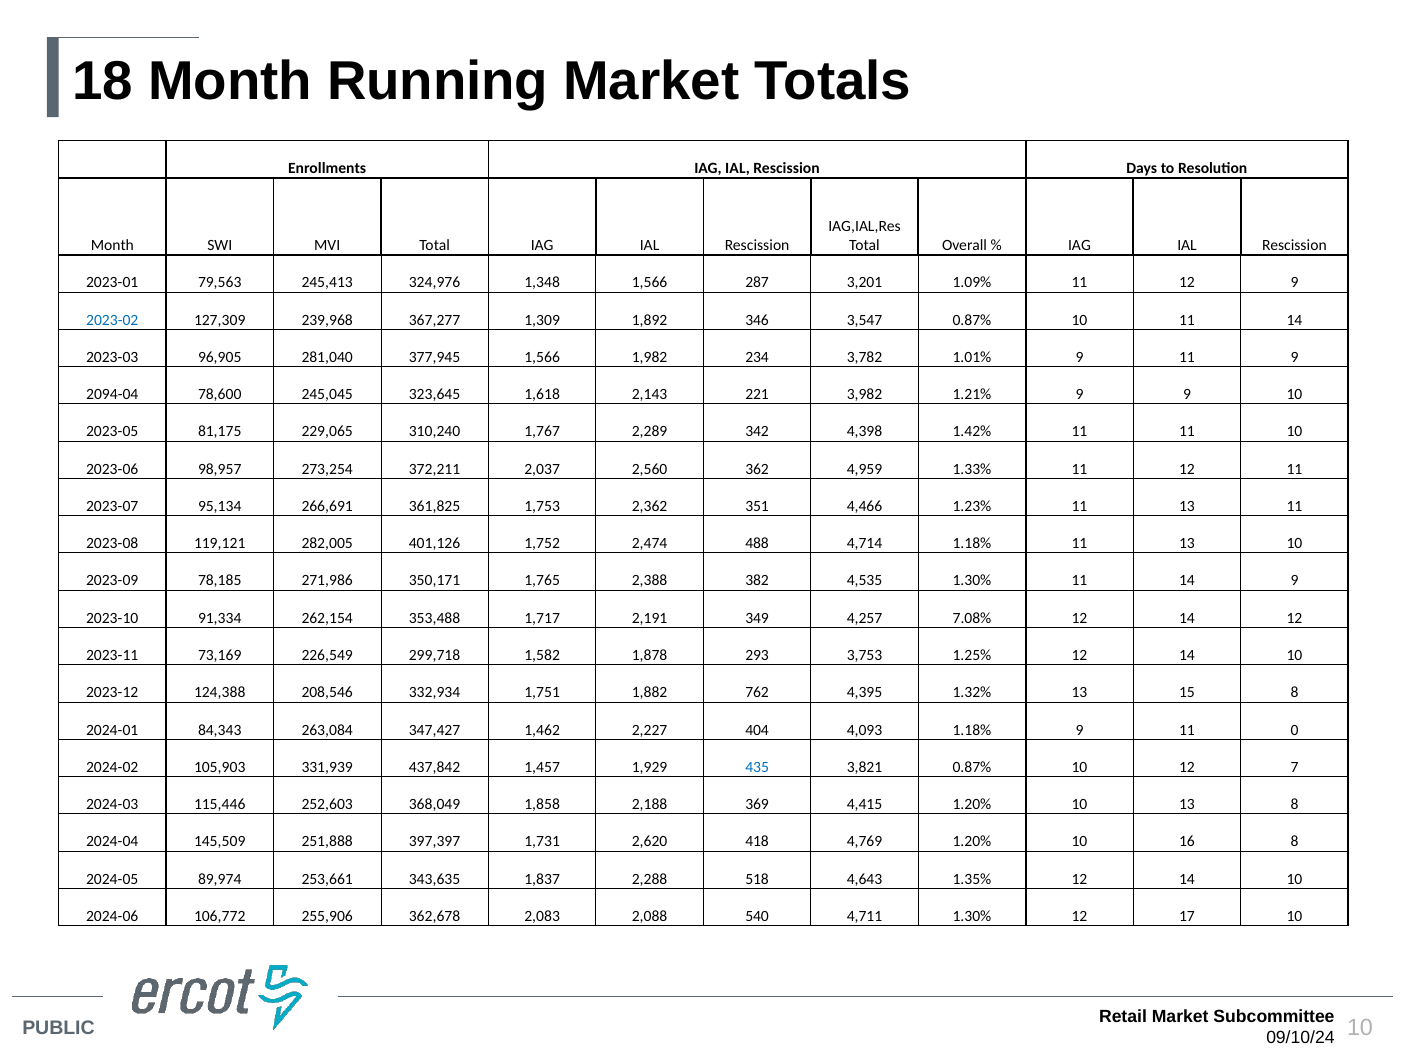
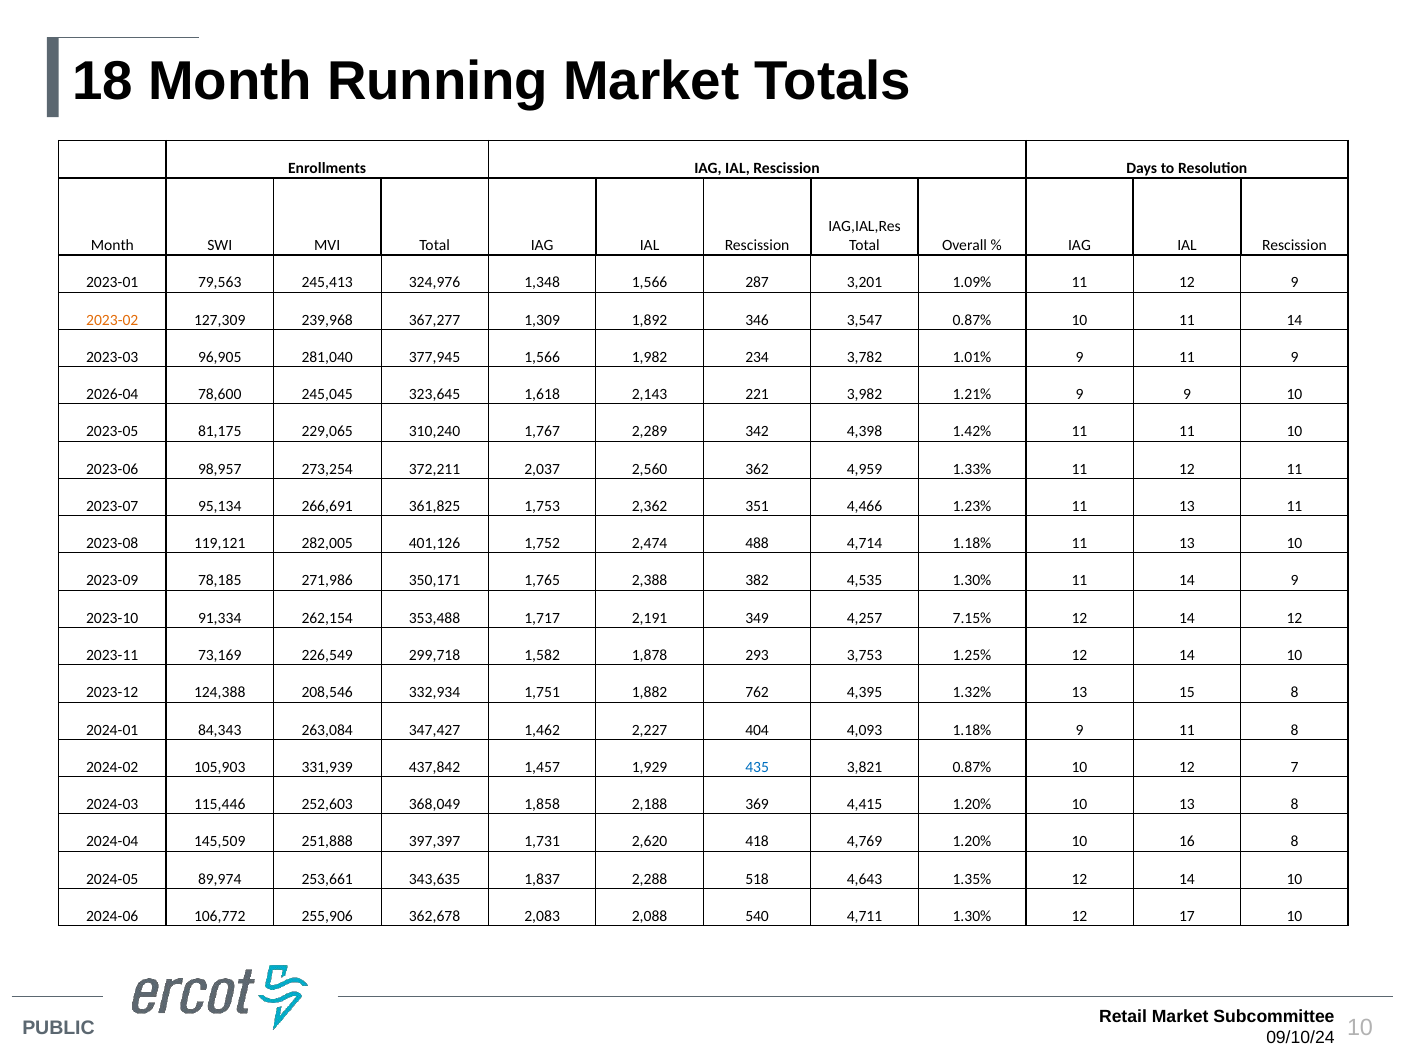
2023-02 colour: blue -> orange (112, 320)
2094-04: 2094-04 -> 2026-04 (112, 395)
7.08%: 7.08% -> 7.15% (972, 618)
11 0: 0 -> 8 (1295, 730)
